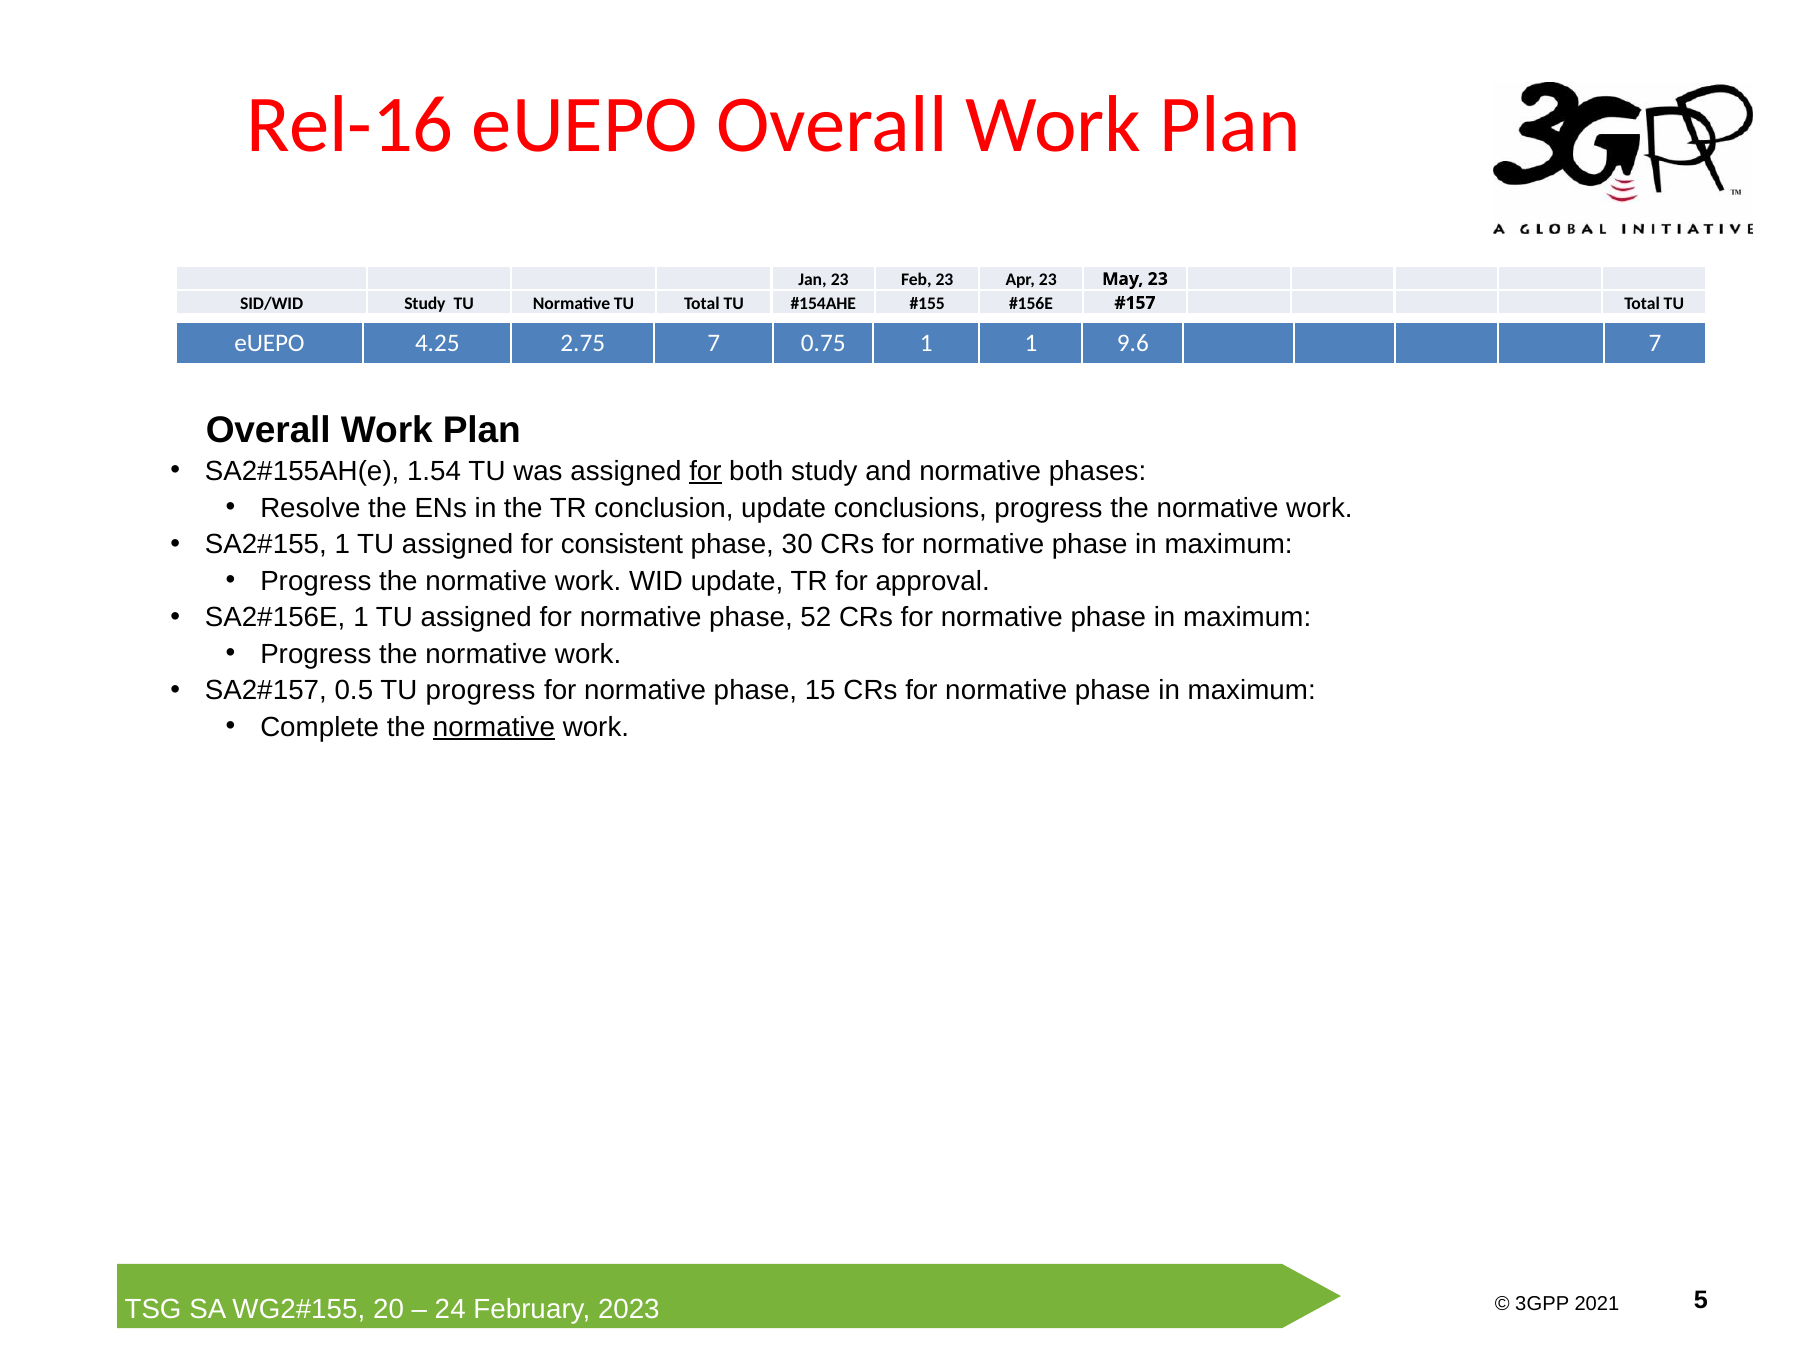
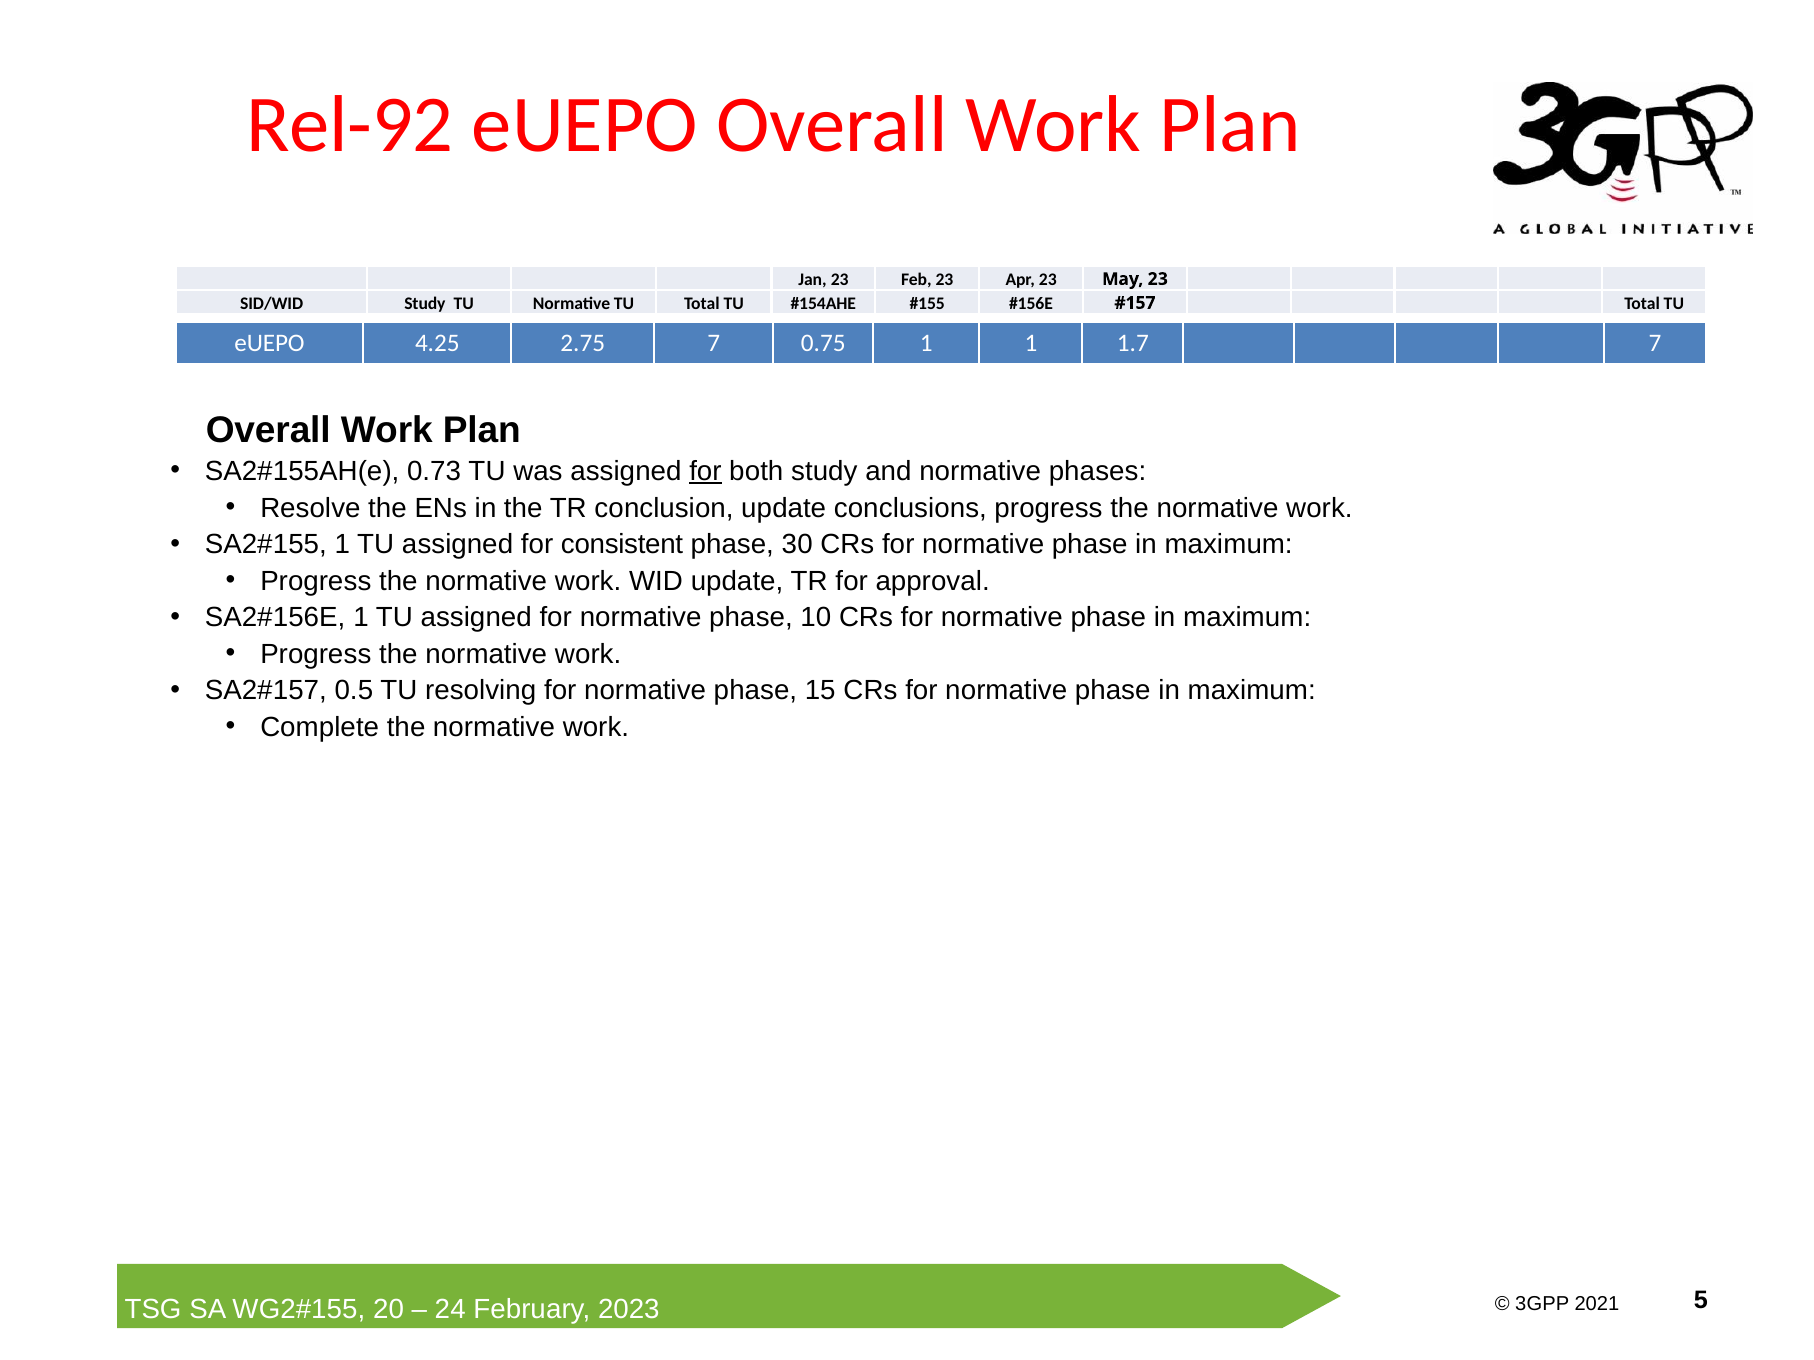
Rel-16: Rel-16 -> Rel-92 (350, 125)
9.6: 9.6 -> 1.7 (1133, 343)
1.54: 1.54 -> 0.73 (434, 472)
52: 52 -> 10 (816, 618)
TU progress: progress -> resolving (481, 691)
normative underline: present -> none (494, 728)
